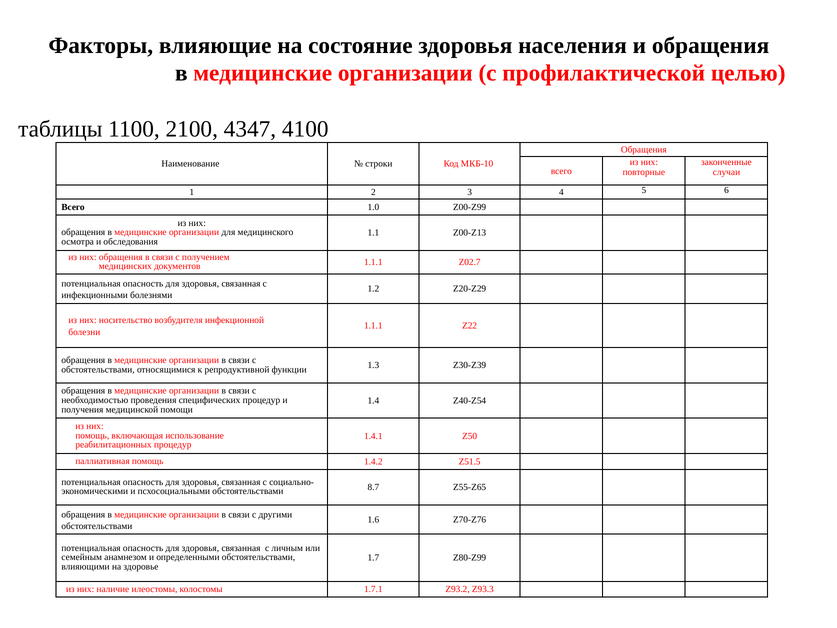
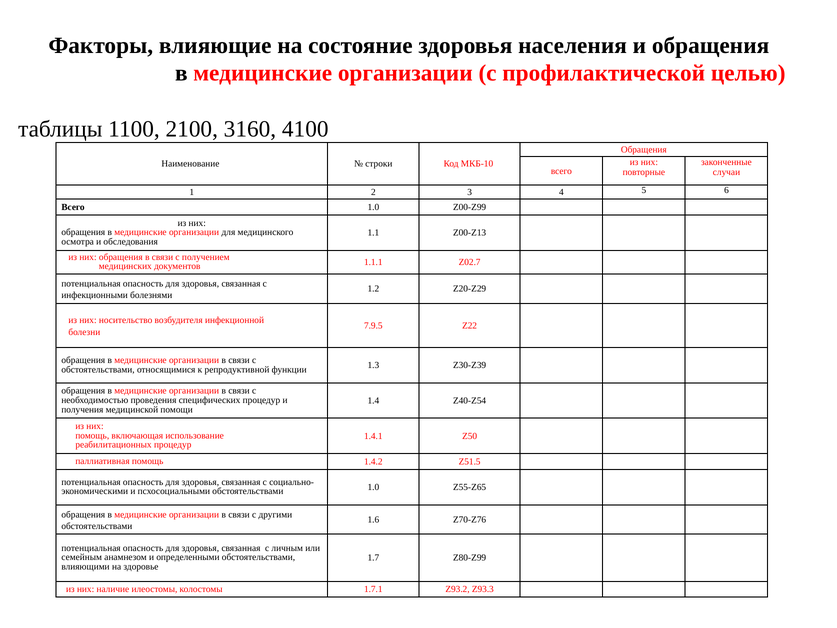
4347: 4347 -> 3160 (250, 129)
1.1.1: 1.1.1 -> 7.9.5 (373, 325)
обстоятельствами 8.7: 8.7 -> 1.0 (373, 487)
